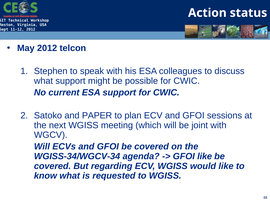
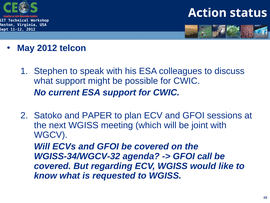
WGISS-34/WGCV-34: WGISS-34/WGCV-34 -> WGISS-34/WGCV-32 (77, 156)
GFOI like: like -> call (205, 156)
